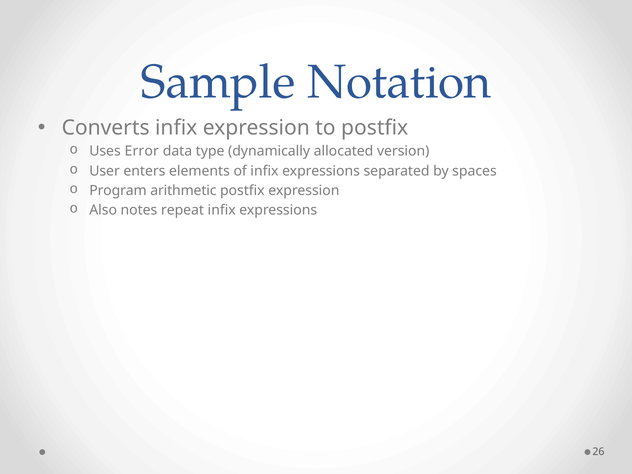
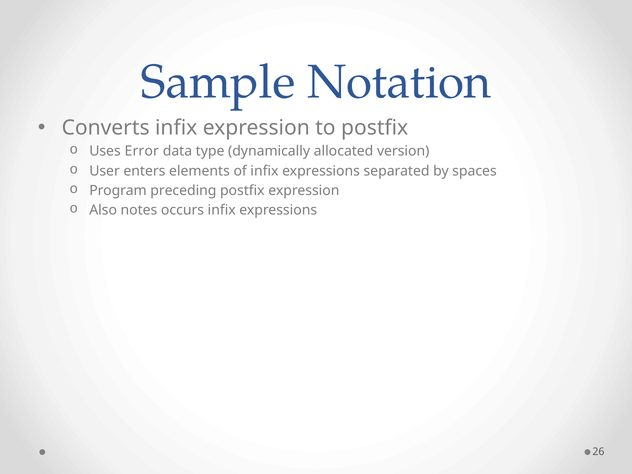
arithmetic: arithmetic -> preceding (183, 191)
repeat: repeat -> occurs (183, 210)
